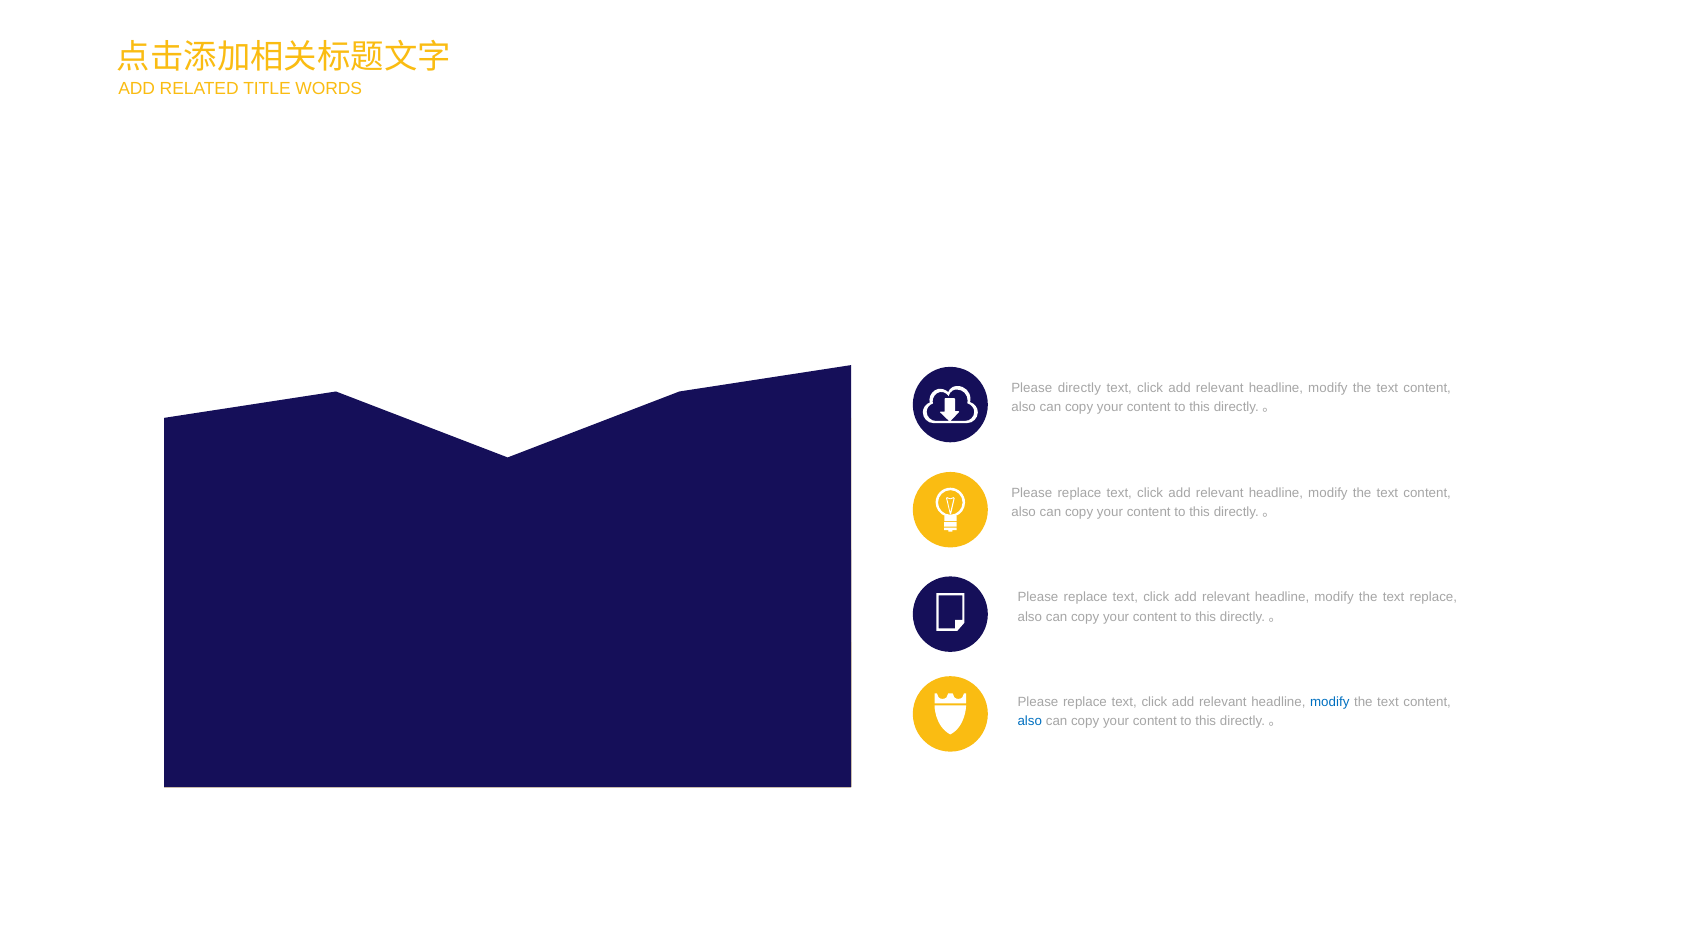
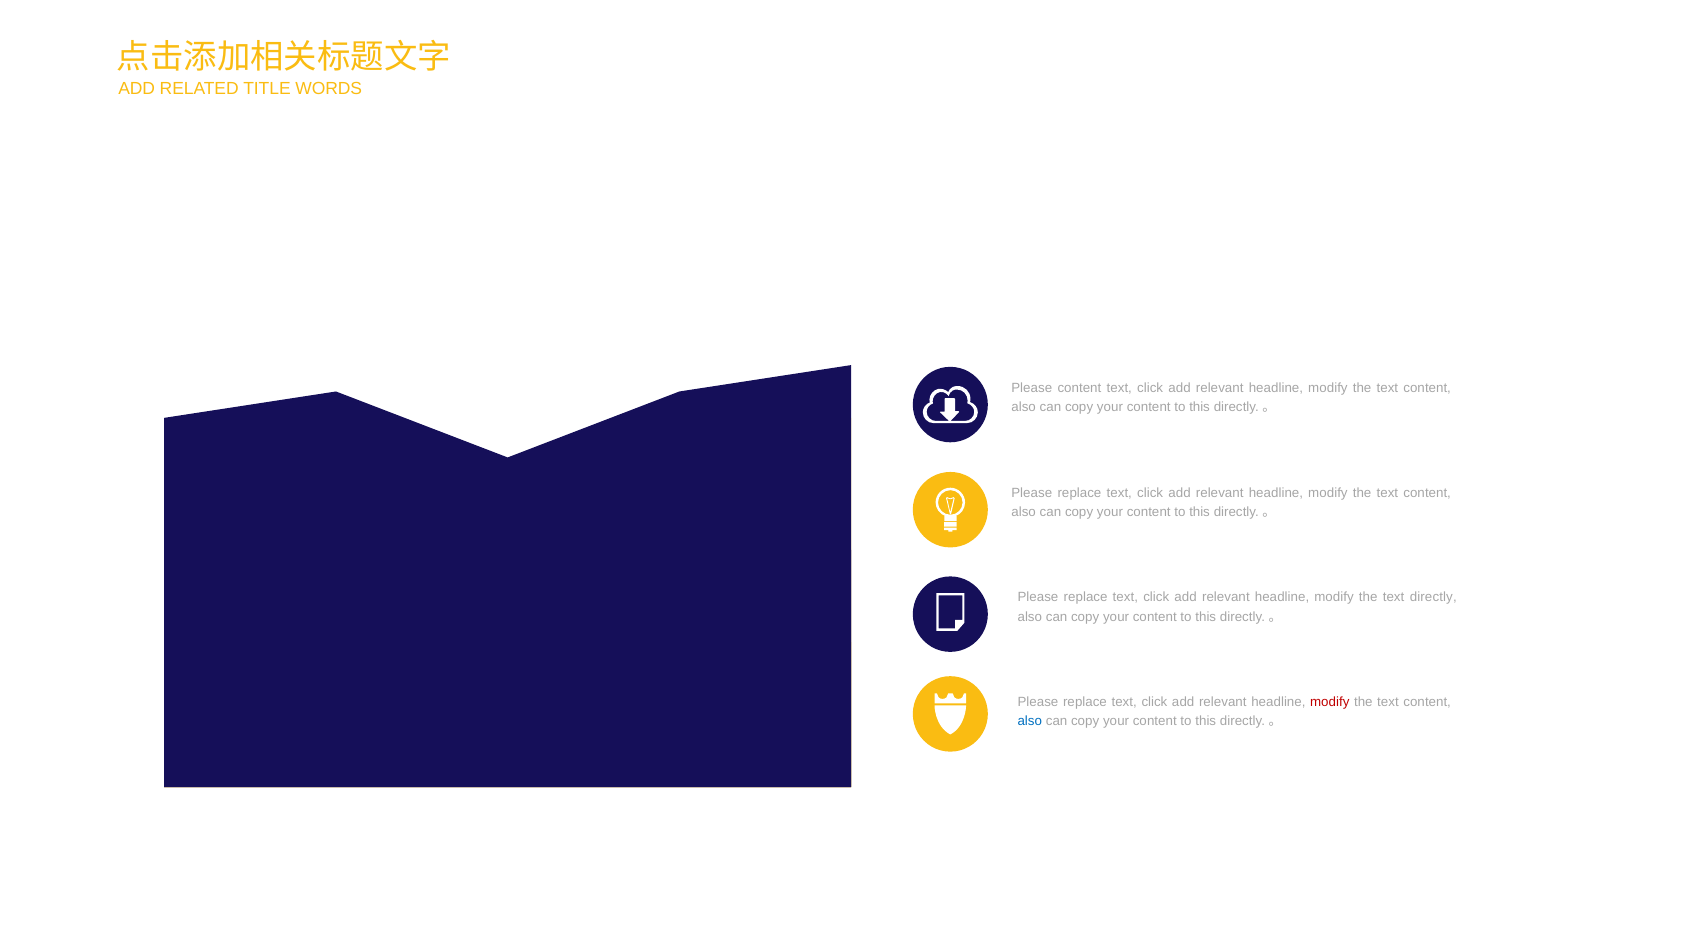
Please directly: directly -> content (1079, 388)
text replace: replace -> directly (1433, 598)
modify colour: blue -> red (1330, 702)
